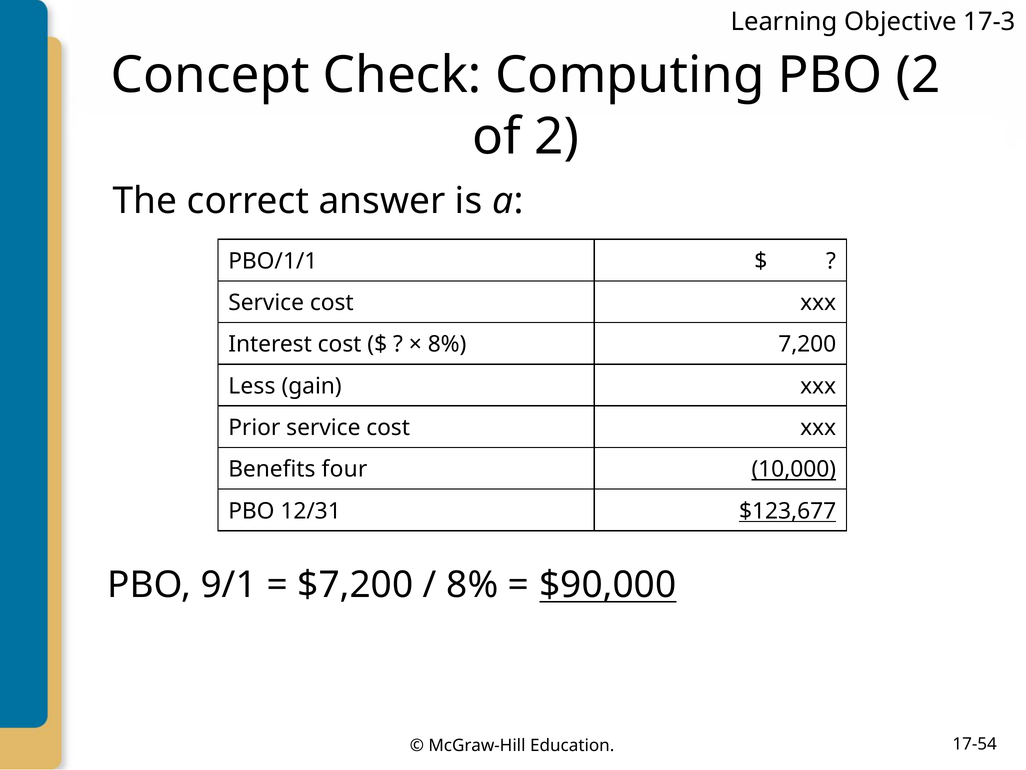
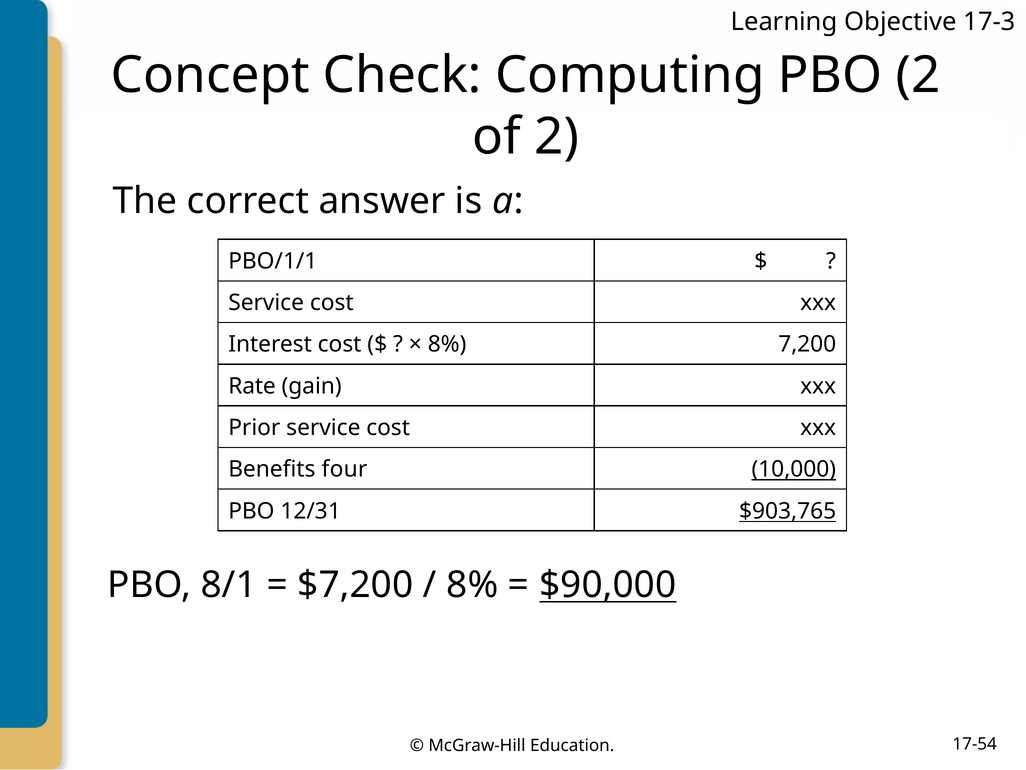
Less: Less -> Rate (252, 386)
$123,677: $123,677 -> $903,765 (788, 511)
9/1: 9/1 -> 8/1 (229, 585)
